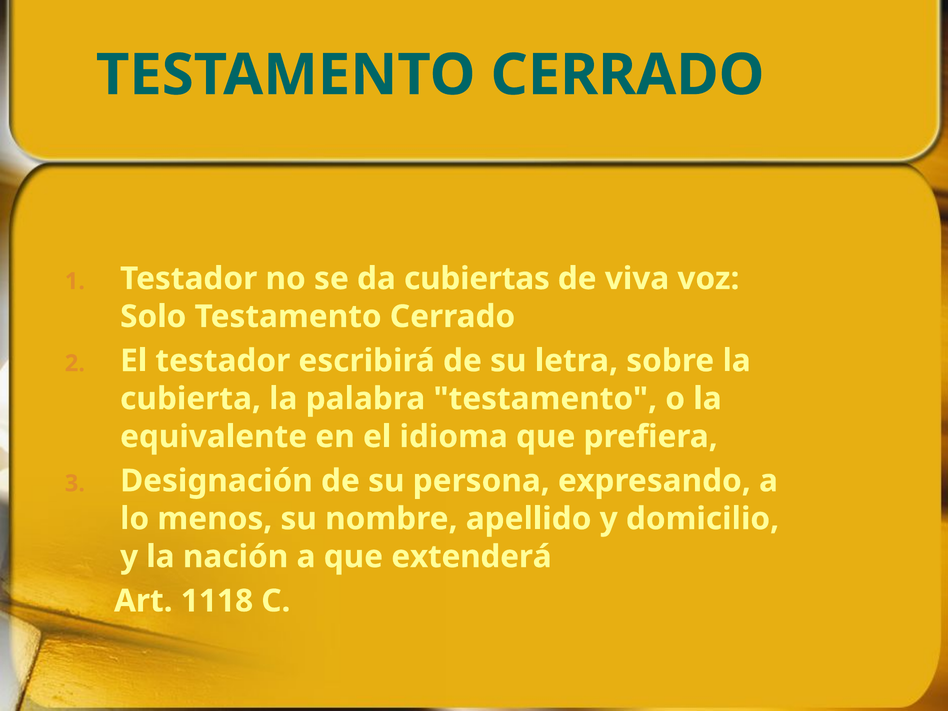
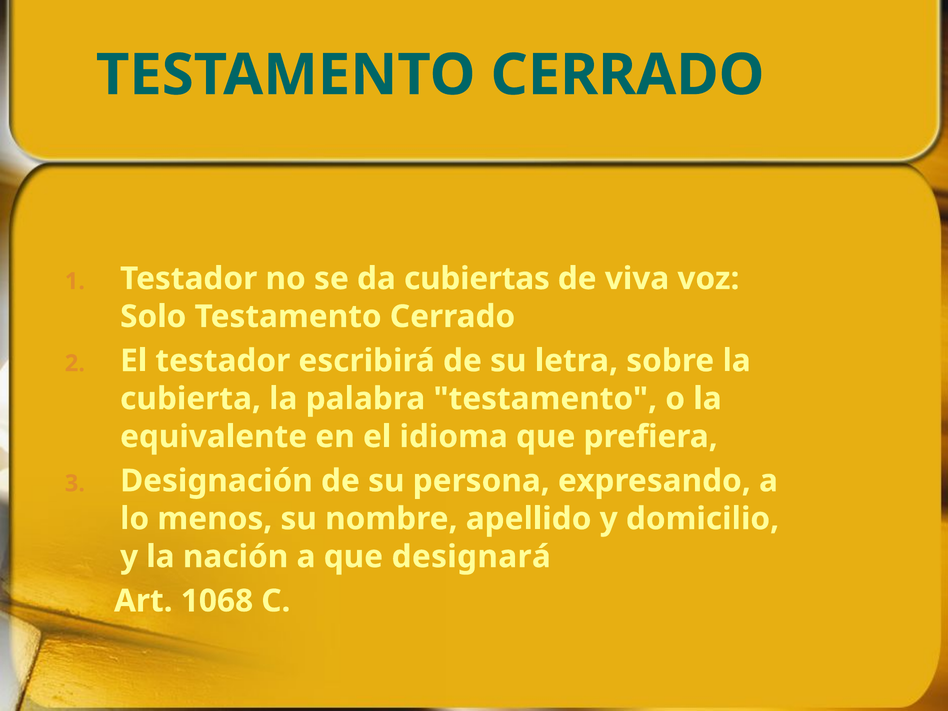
extenderá: extenderá -> designará (471, 557)
1118: 1118 -> 1068 (217, 601)
